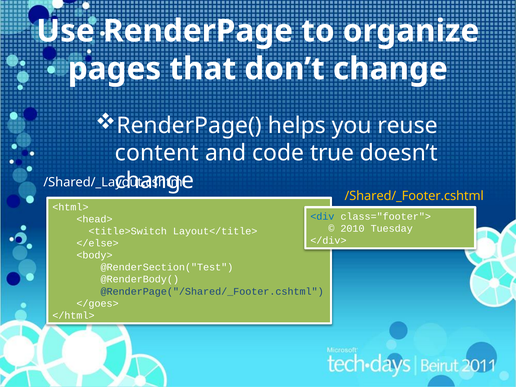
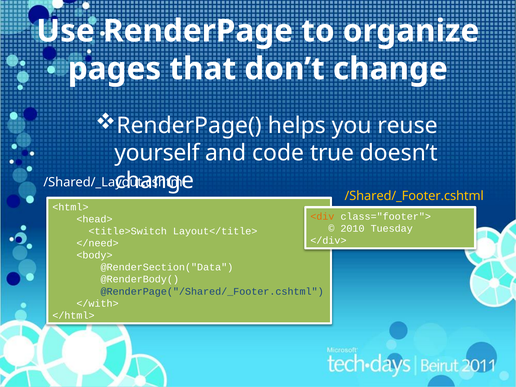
content: content -> yourself (157, 153)
<div colour: blue -> orange (322, 216)
</else>: </else> -> </need> (98, 243)
@RenderSection("Test: @RenderSection("Test -> @RenderSection("Data (167, 267)
</goes>: </goes> -> </with> (98, 303)
